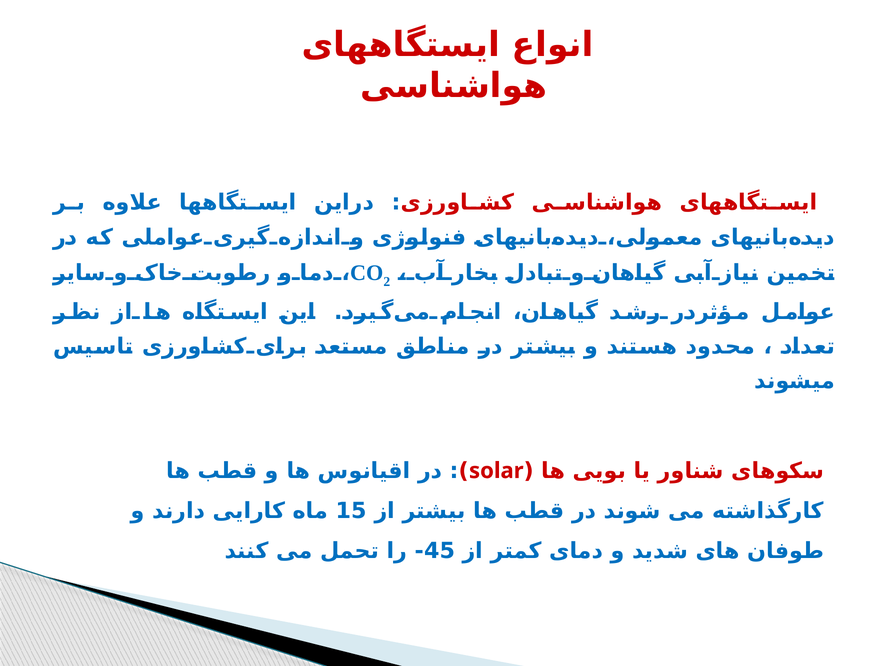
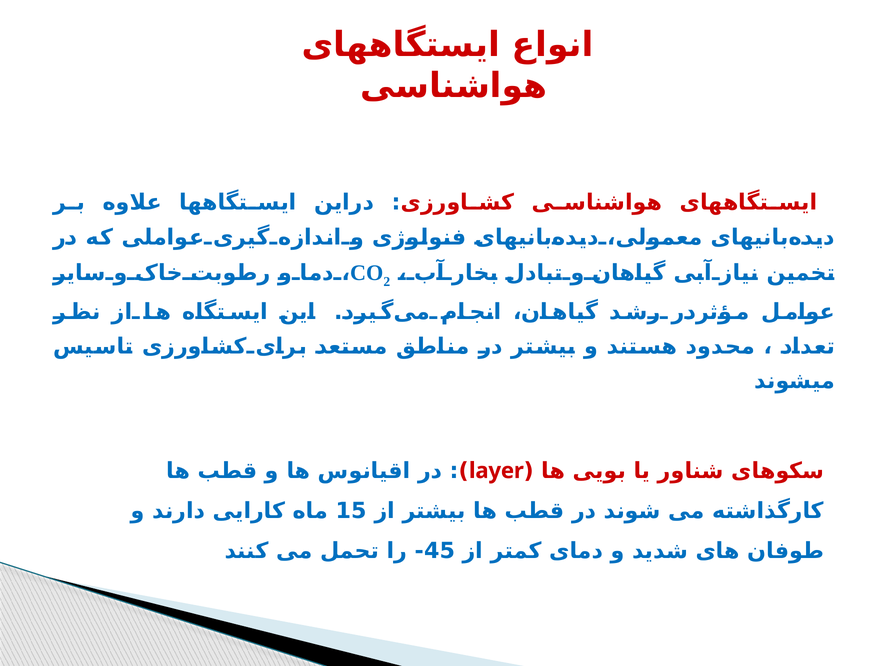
solar: solar -> layer (496, 471)
